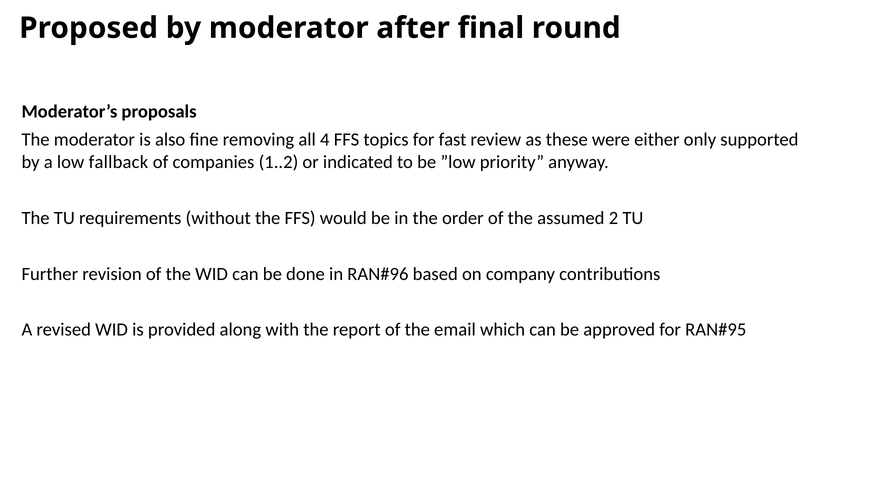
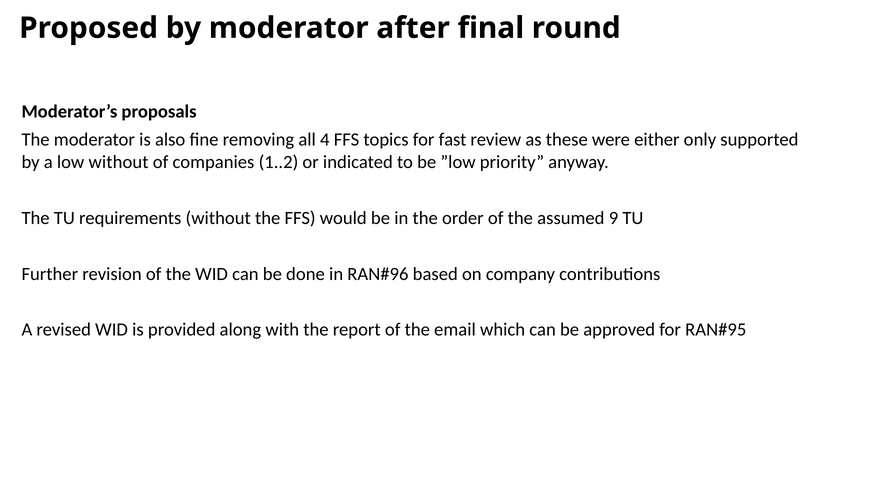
low fallback: fallback -> without (119, 162)
2: 2 -> 9 (613, 218)
